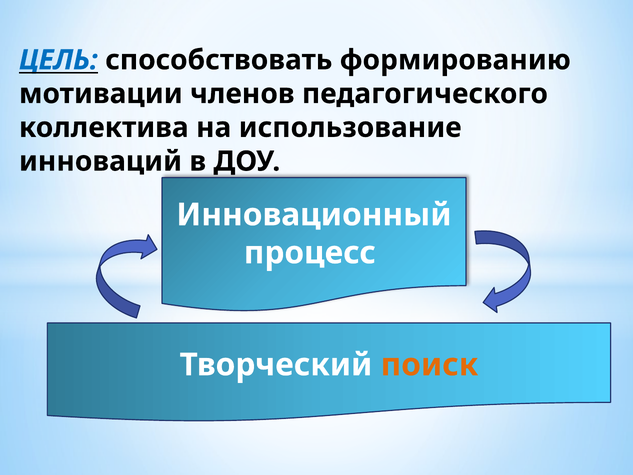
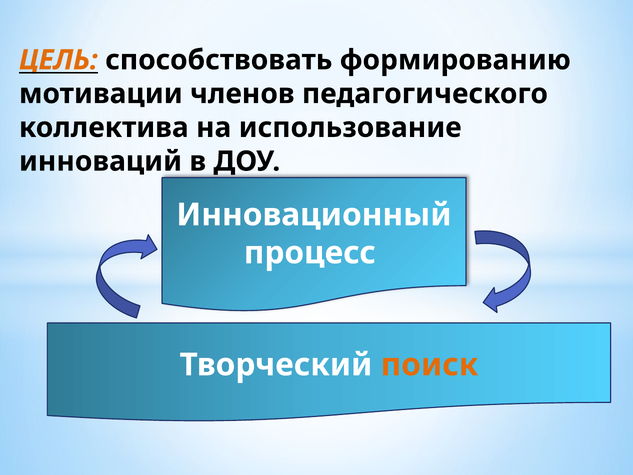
ЦЕЛЬ colour: blue -> orange (58, 60)
